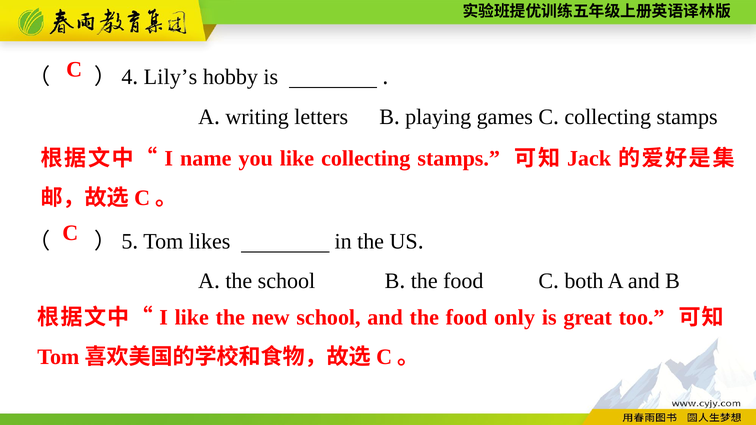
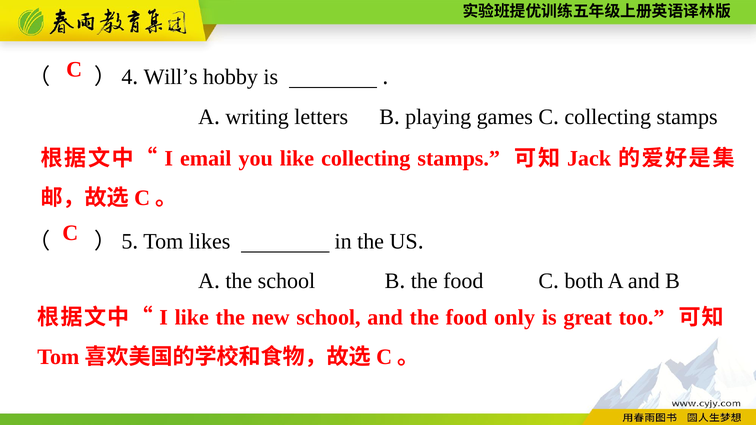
Lily’s: Lily’s -> Will’s (171, 77)
name: name -> email (206, 159)
